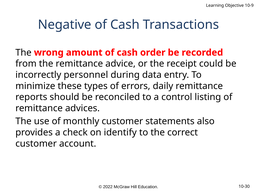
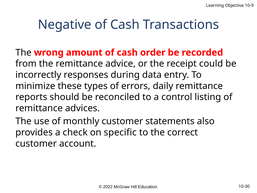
personnel: personnel -> responses (86, 75)
identify: identify -> specific (120, 132)
